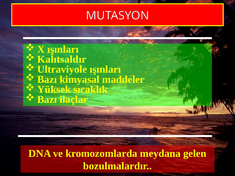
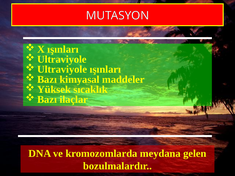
Kalıtsaldır: Kalıtsaldır -> Ultraviyole (62, 59)
